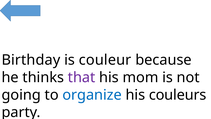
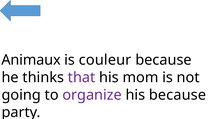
Birthday: Birthday -> Animaux (31, 60)
organize colour: blue -> purple (92, 95)
his couleurs: couleurs -> because (177, 95)
